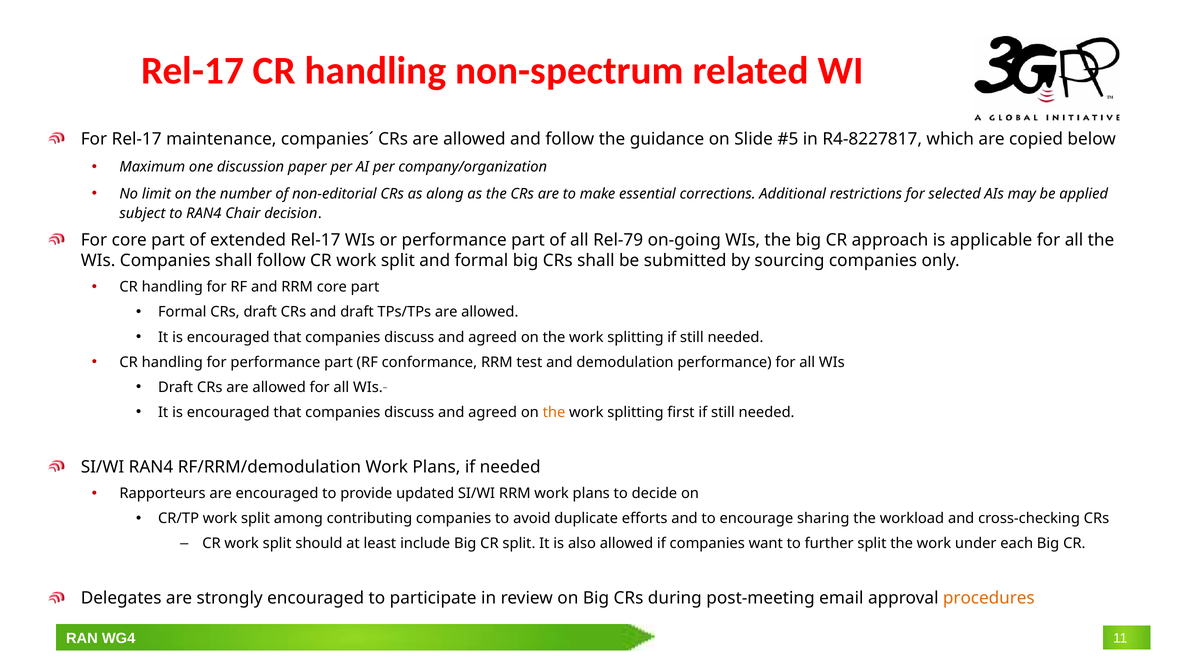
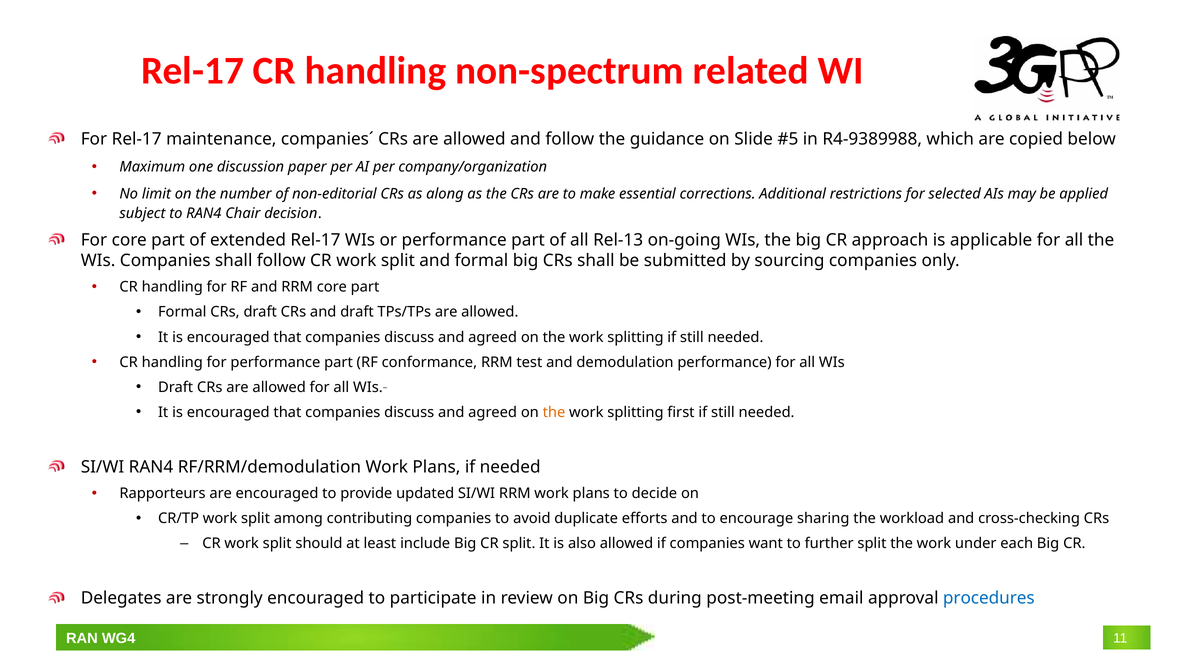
R4-8227817: R4-8227817 -> R4-9389988 (872, 139)
Rel-79: Rel-79 -> Rel-13 (618, 240)
procedures colour: orange -> blue (989, 598)
